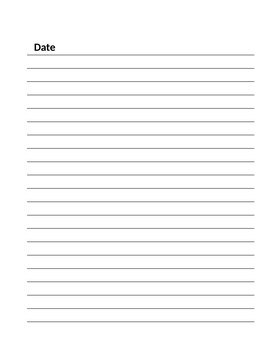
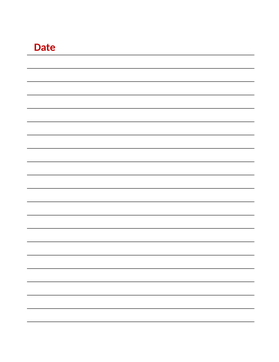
Date colour: black -> red (45, 47)
